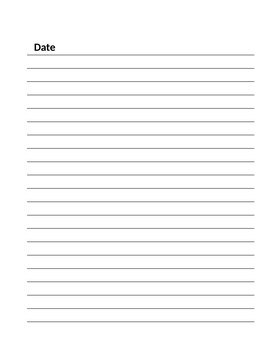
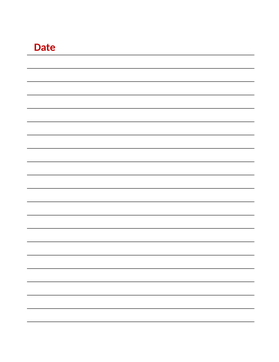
Date colour: black -> red (45, 47)
